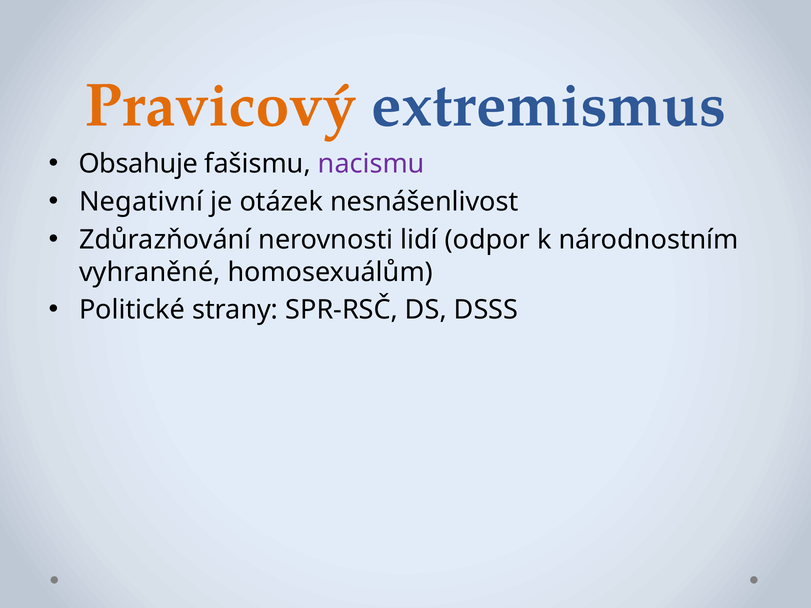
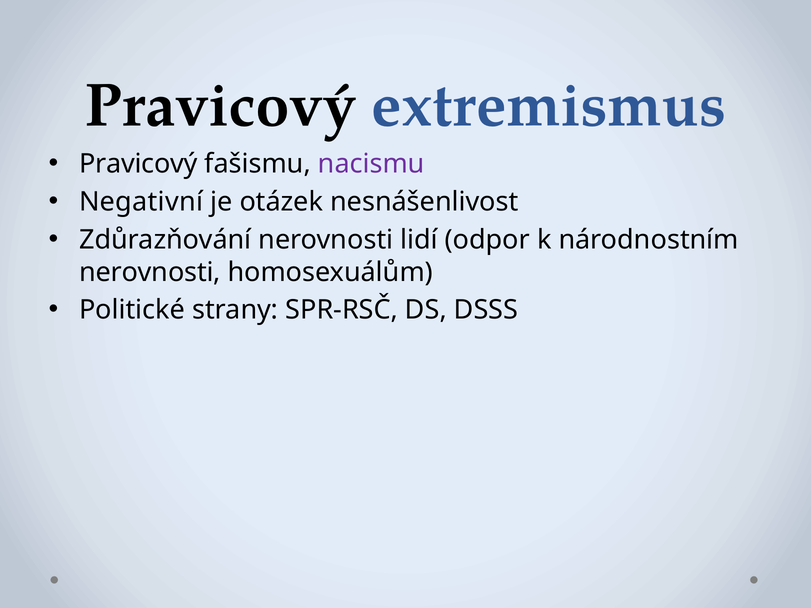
Pravicový colour: orange -> black (221, 106)
Obsahuje: Obsahuje -> Pravicový (138, 164)
vyhraněné: vyhraněné -> nerovnosti (150, 272)
